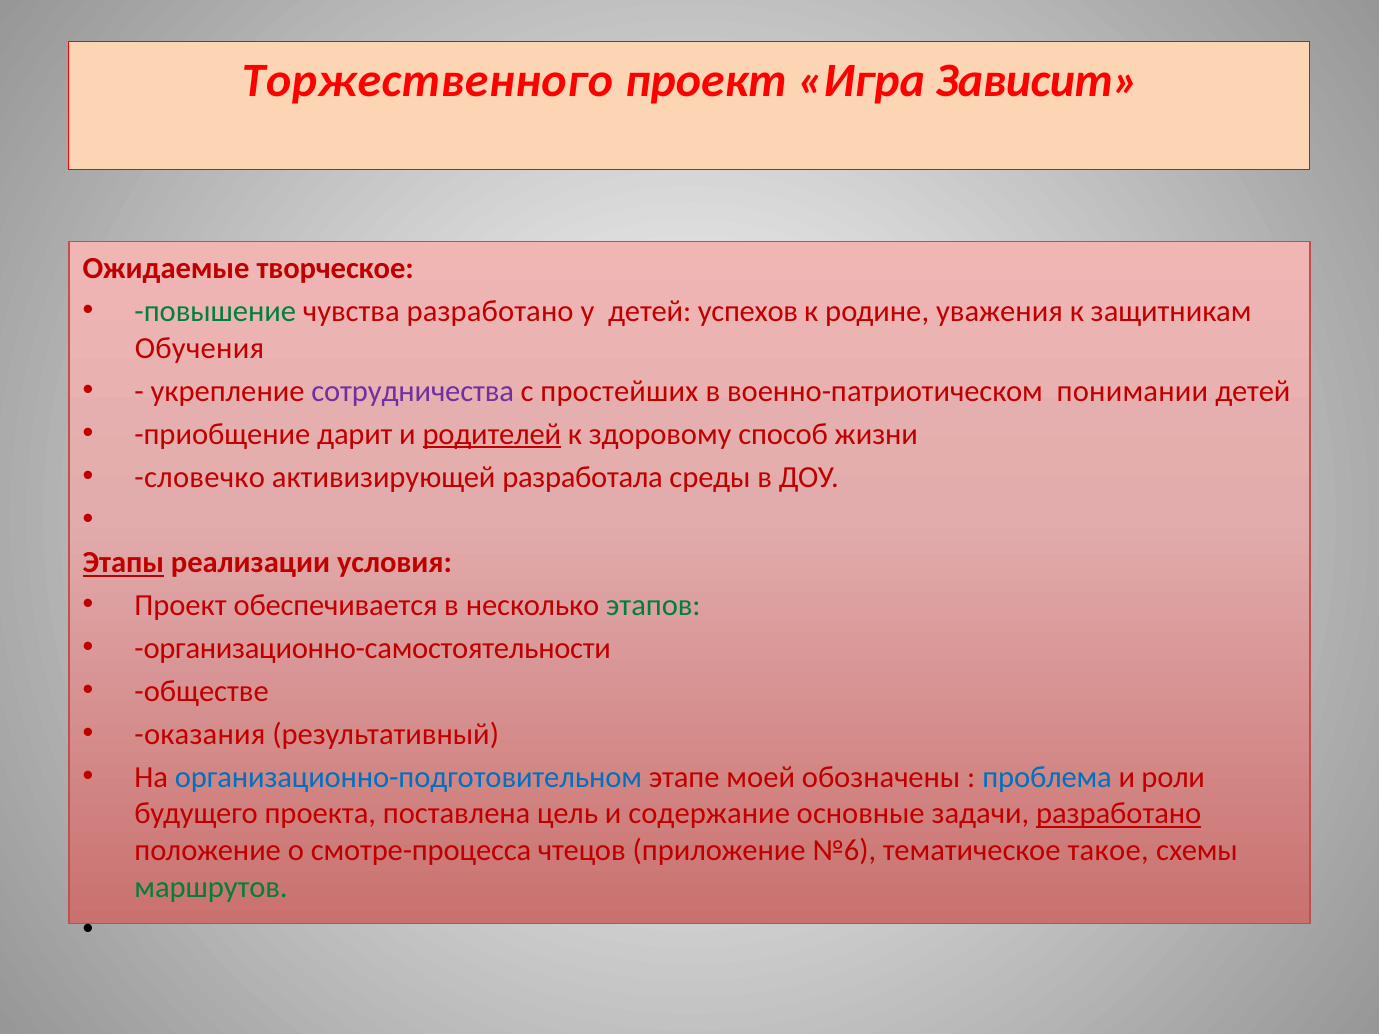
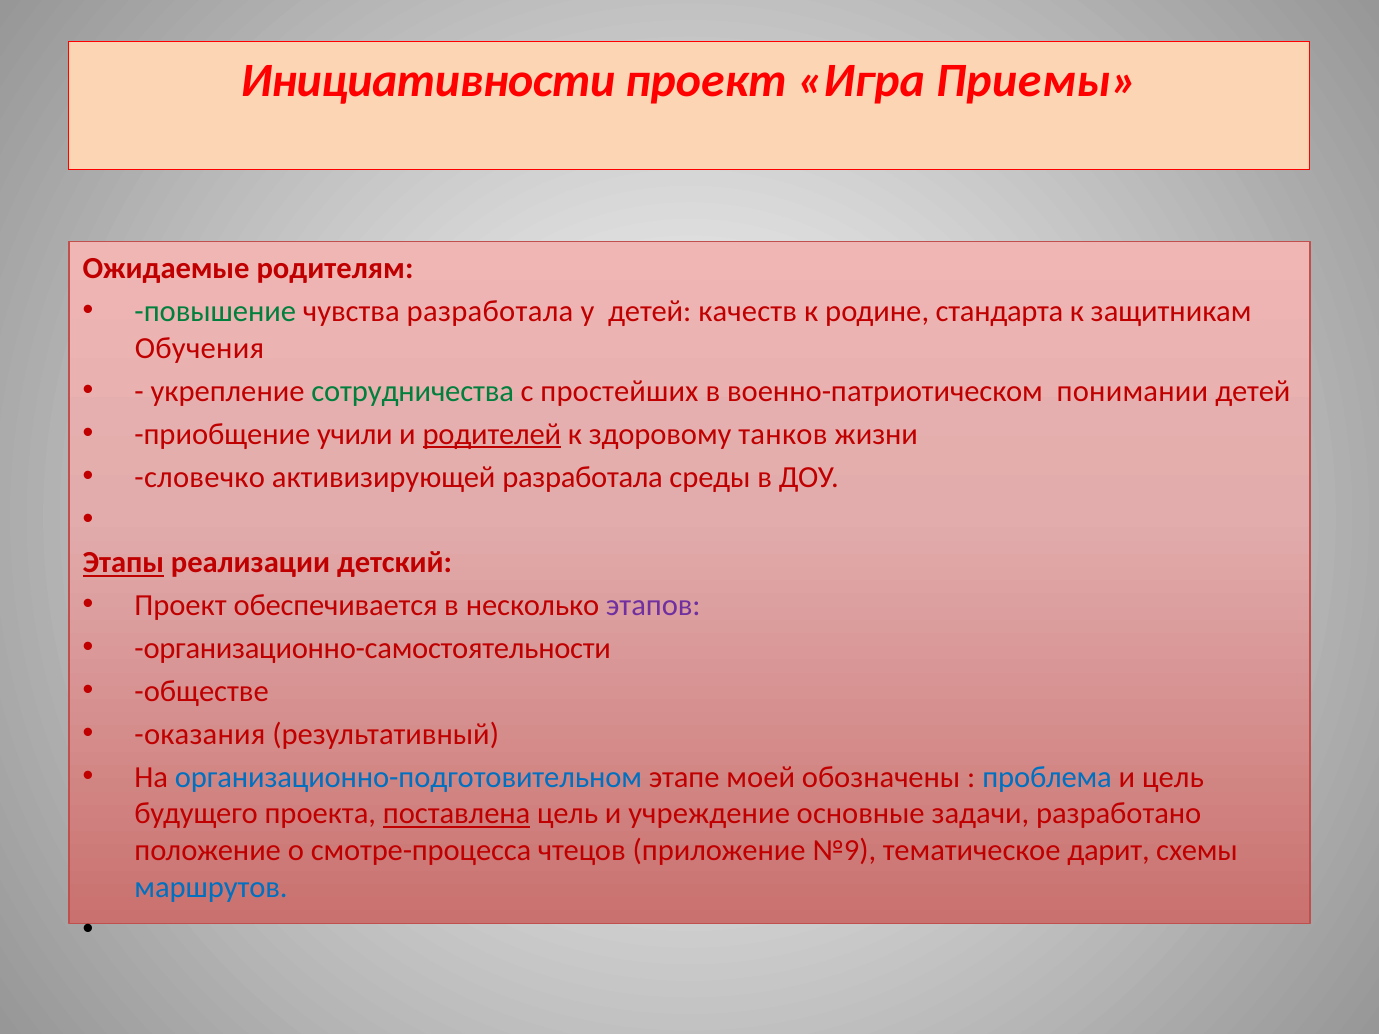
Торжественного: Торжественного -> Инициативности (428, 80)
Зависит: Зависит -> Приемы (1036, 80)
творческое: творческое -> родителям (335, 269)
чувства разработано: разработано -> разработала (490, 312)
успехов: успехов -> качеств (748, 312)
уважения: уважения -> стандарта (1000, 312)
сотрудничества colour: purple -> green (413, 391)
дарит: дарит -> учили (355, 434)
способ: способ -> танков (783, 434)
условия: условия -> детский (395, 563)
этапов colour: green -> purple (653, 606)
и роли: роли -> цель (1173, 777)
поставлена underline: none -> present (457, 814)
содержание: содержание -> учреждение (709, 814)
разработано underline: present -> none (1119, 814)
№6: №6 -> №9 (844, 851)
такое: такое -> дарит (1108, 851)
маршрутов colour: green -> blue (211, 888)
